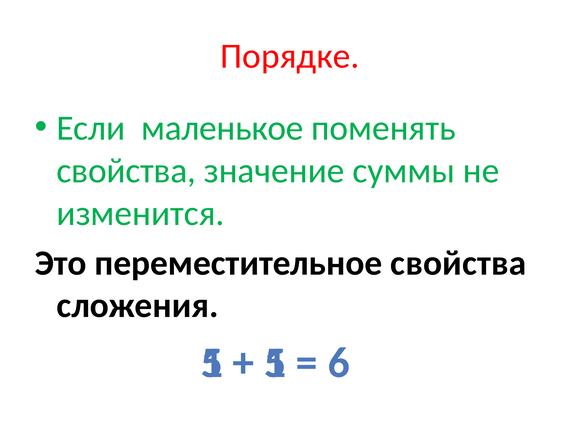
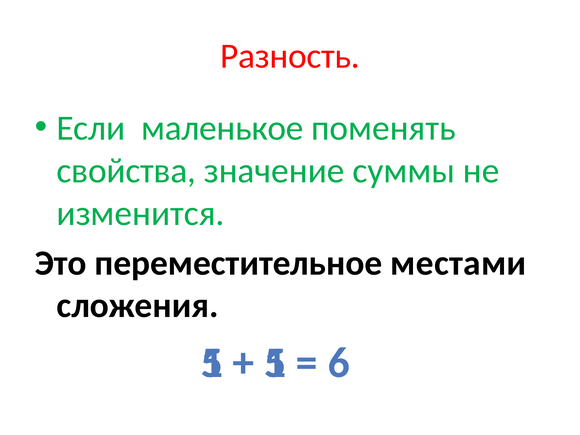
Порядке: Порядке -> Разность (290, 56)
переместительное свойства: свойства -> местами (458, 263)
